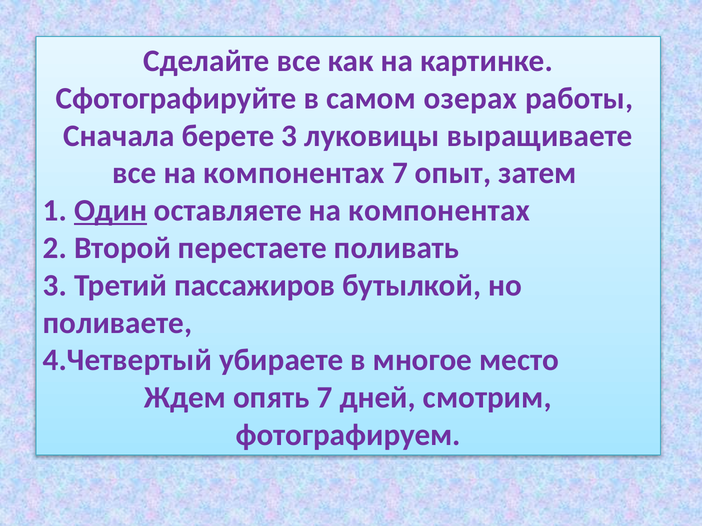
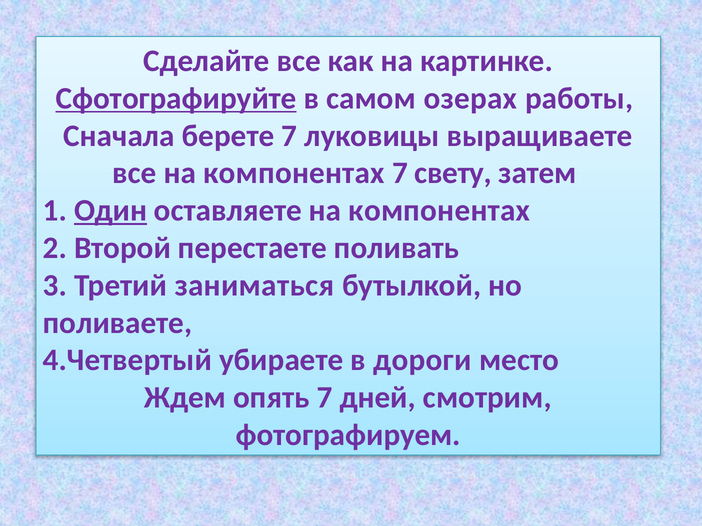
Сфотографируйте underline: none -> present (176, 98)
берете 3: 3 -> 7 (289, 136)
опыт: опыт -> свету (453, 173)
пассажиров: пассажиров -> заниматься (254, 286)
многое: многое -> дороги (422, 361)
